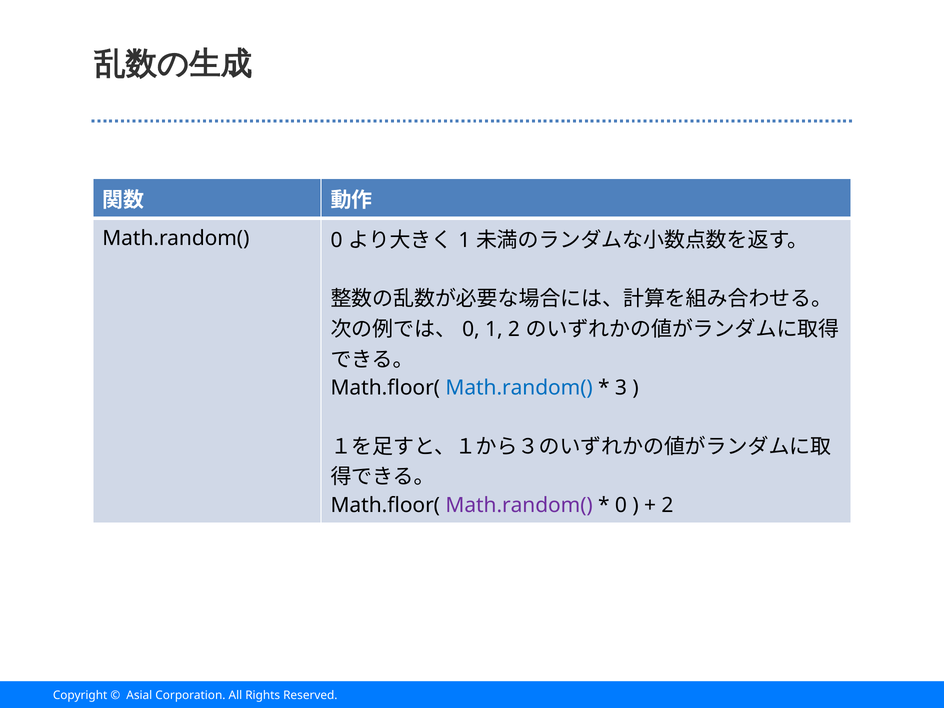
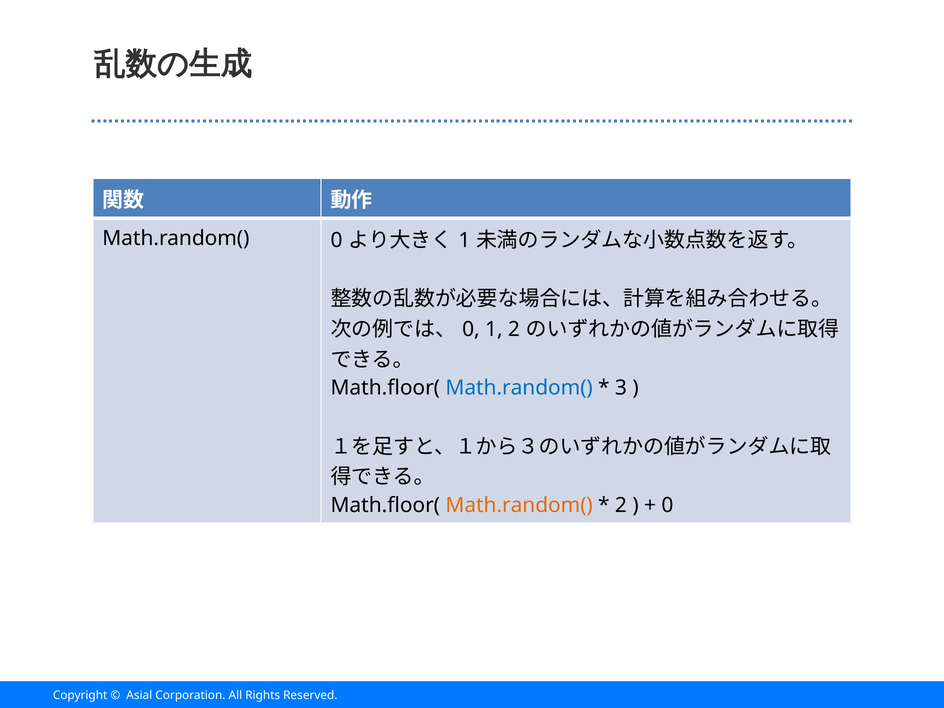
Math.random( colour: purple -> orange (519, 505)
0: 0 -> 2 (621, 505)
2: 2 -> 0 (667, 505)
